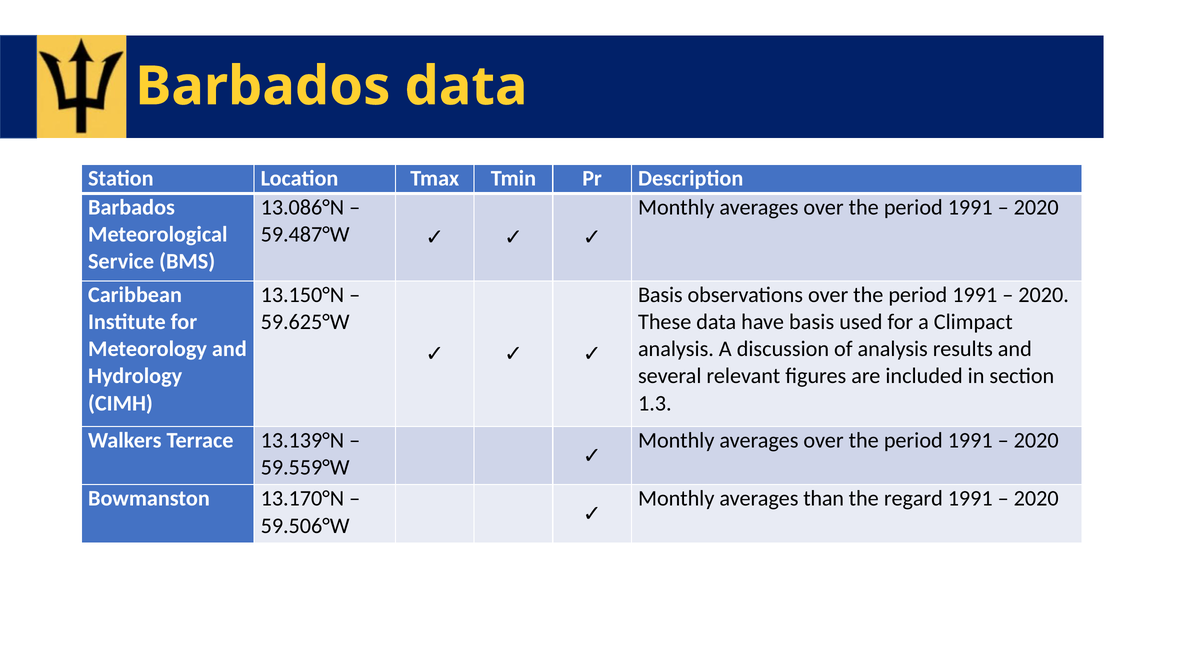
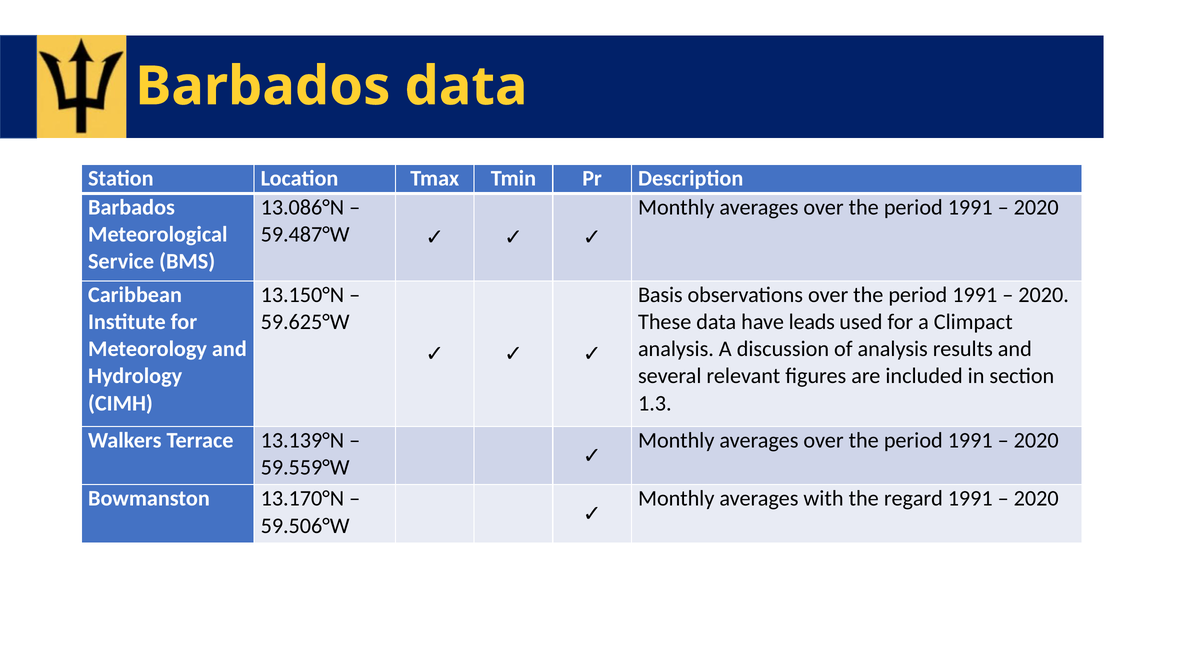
have basis: basis -> leads (812, 322)
than: than -> with (824, 498)
